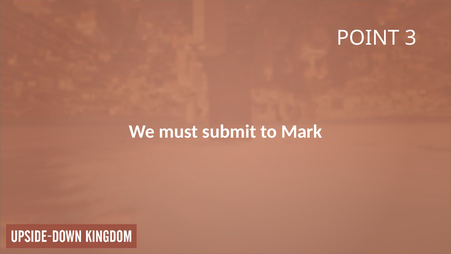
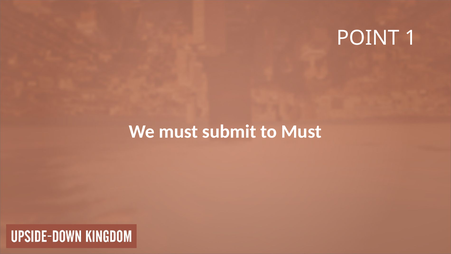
3: 3 -> 1 (411, 38)
to Mark: Mark -> Must (301, 131)
